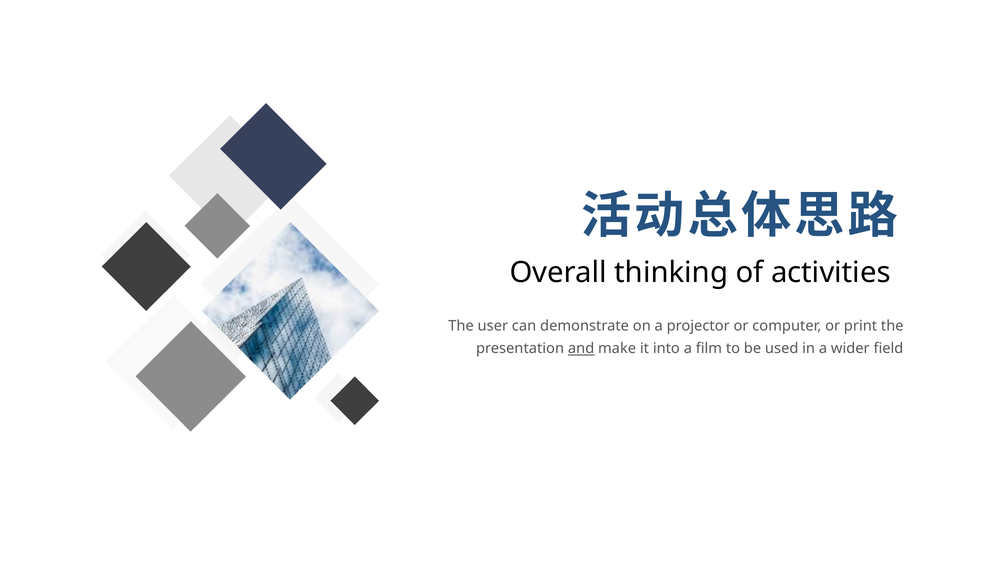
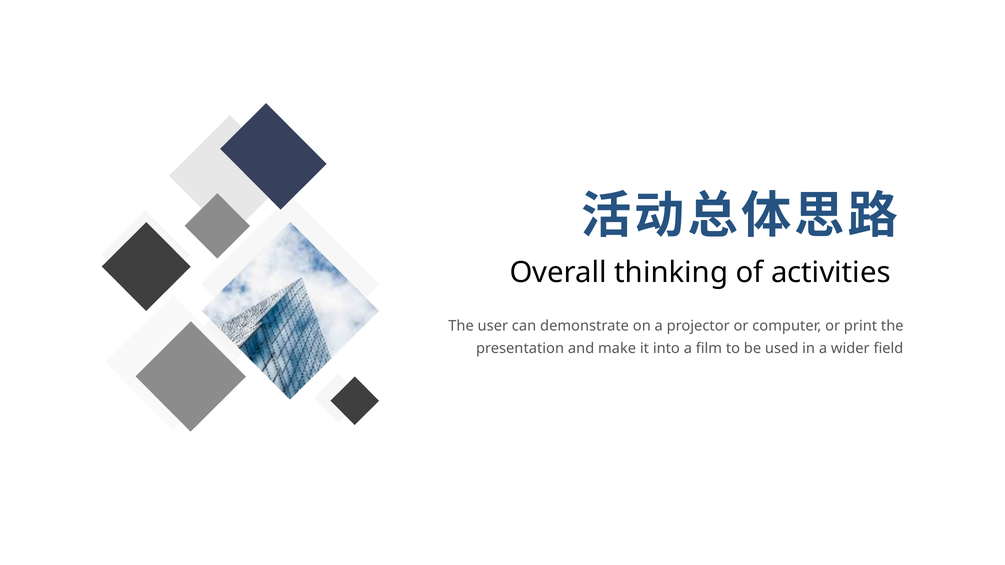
and underline: present -> none (581, 349)
